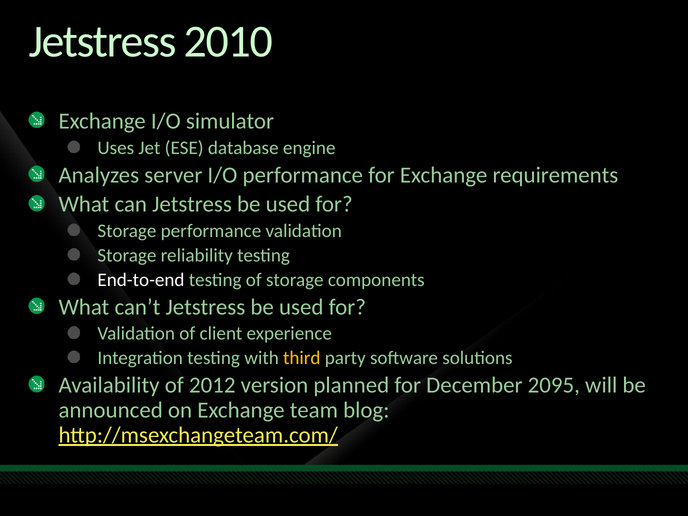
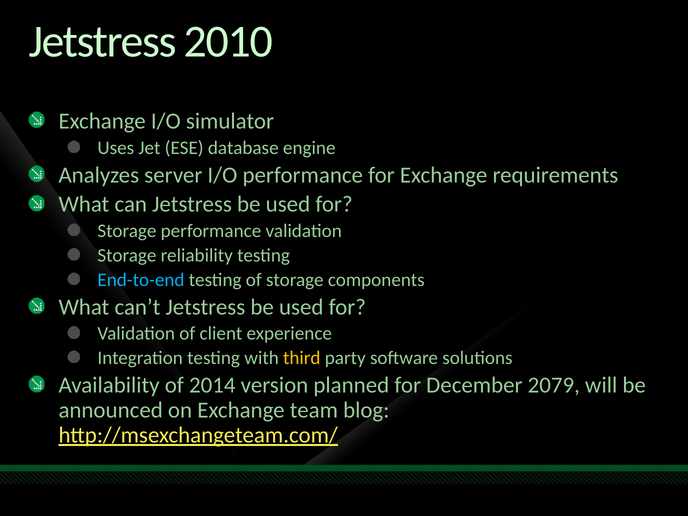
End-to-end colour: white -> light blue (141, 280)
2012: 2012 -> 2014 (212, 385)
2095: 2095 -> 2079 (554, 385)
